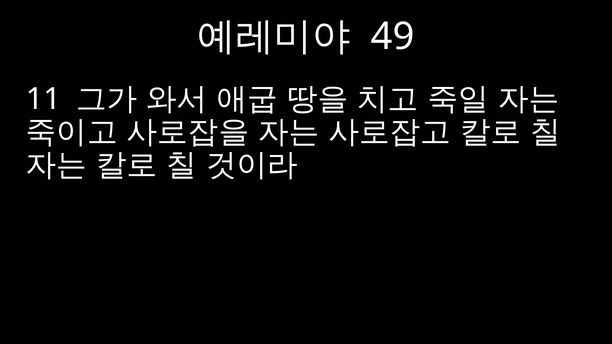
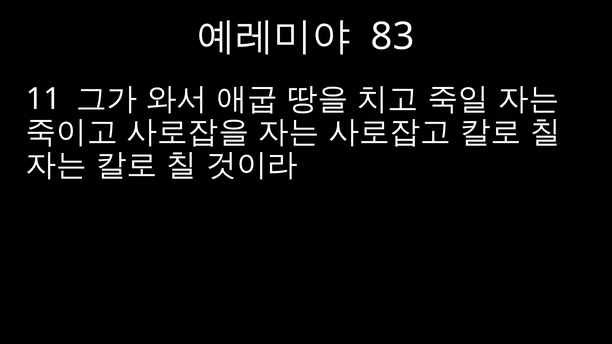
49: 49 -> 83 (393, 37)
